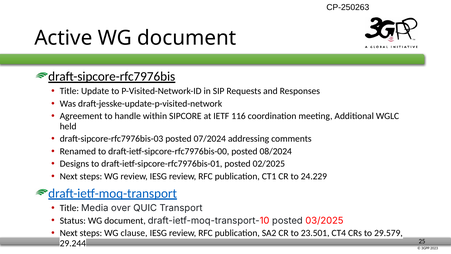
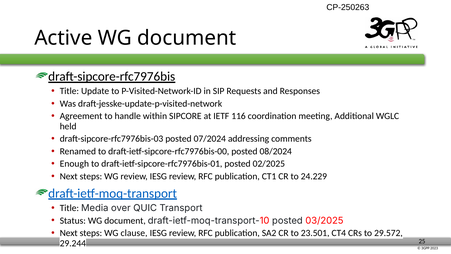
Designs: Designs -> Enough (74, 164)
29.579: 29.579 -> 29.572 (388, 233)
